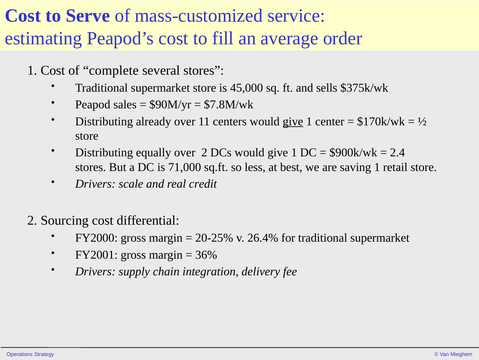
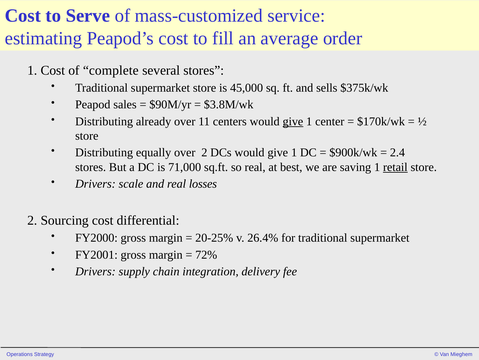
$7.8M/wk: $7.8M/wk -> $3.8M/wk (229, 104)
so less: less -> real (255, 167)
retail underline: none -> present (395, 167)
credit: credit -> losses (203, 183)
36%: 36% -> 72% (206, 254)
